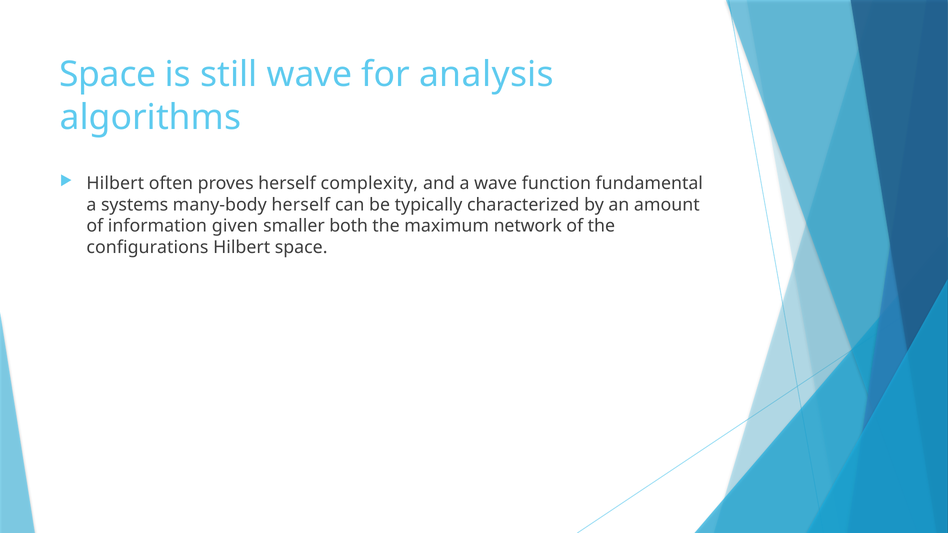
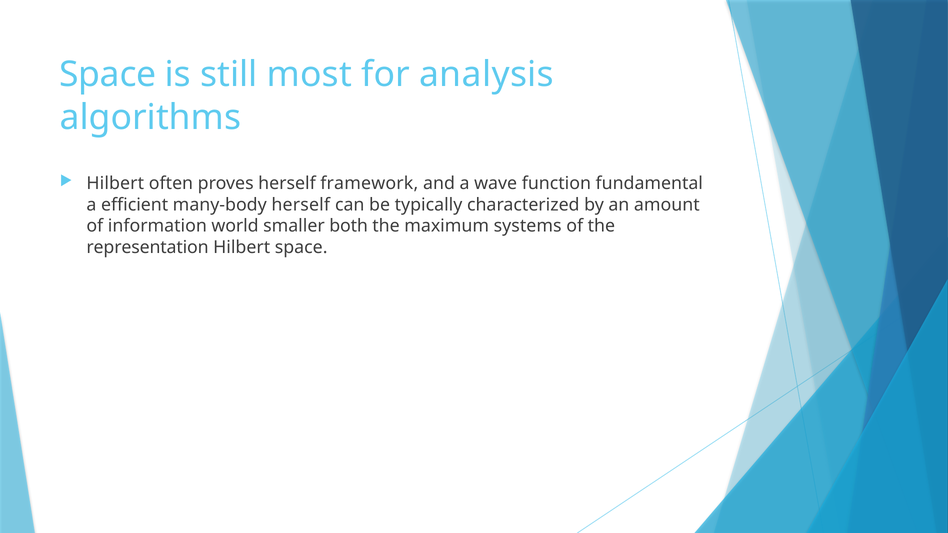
still wave: wave -> most (309, 75)
complexity: complexity -> framework (369, 183)
systems: systems -> efficient (135, 205)
given: given -> world (235, 226)
network: network -> systems (528, 226)
configurations: configurations -> representation (148, 247)
